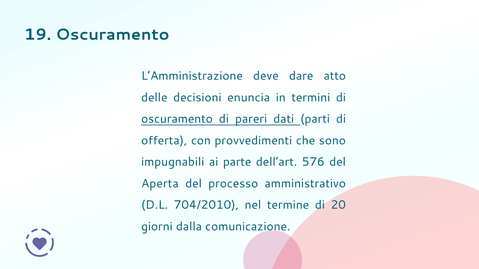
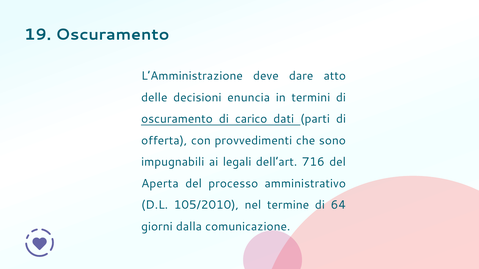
pareri: pareri -> carico (251, 119)
parte: parte -> legali (237, 162)
576: 576 -> 716 (313, 162)
704/2010: 704/2010 -> 105/2010 (206, 205)
20: 20 -> 64 (338, 205)
